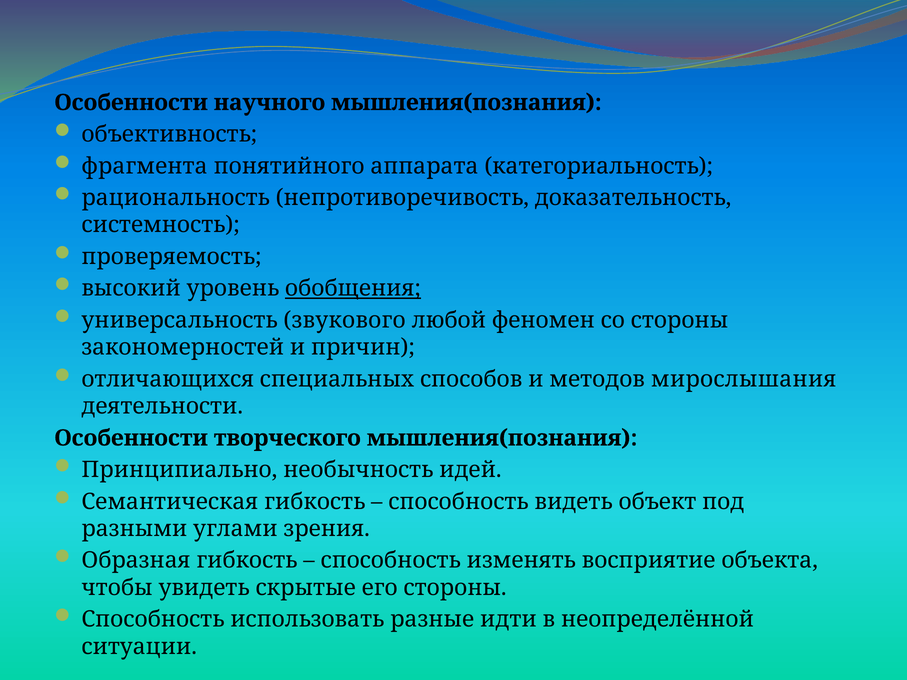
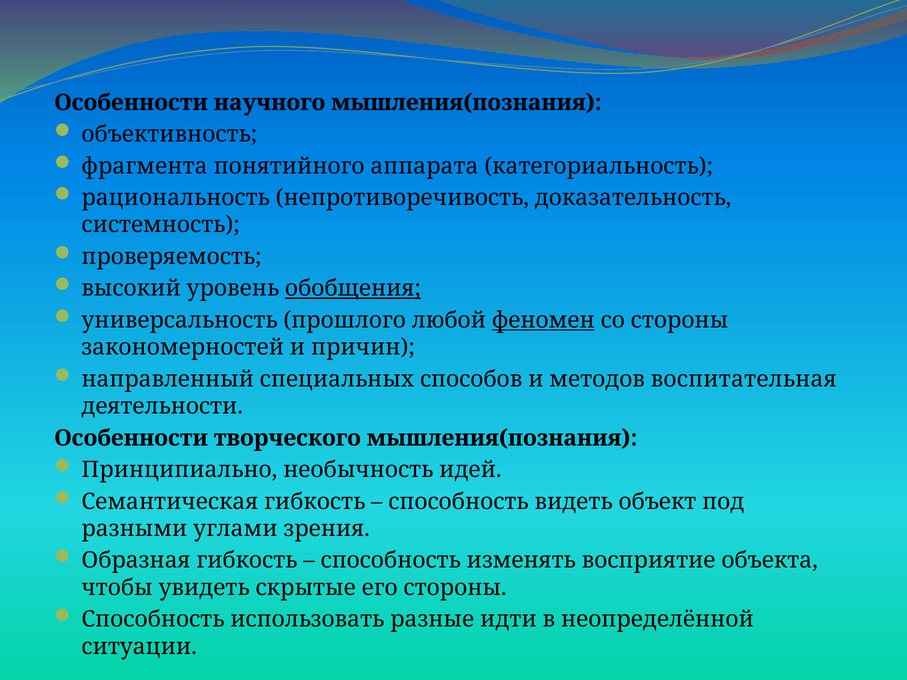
звукового: звукового -> прошлого (345, 320)
феномен underline: none -> present (543, 320)
отличающихся: отличающихся -> направленный (168, 379)
мирослышания: мирослышания -> воспитательная (744, 379)
